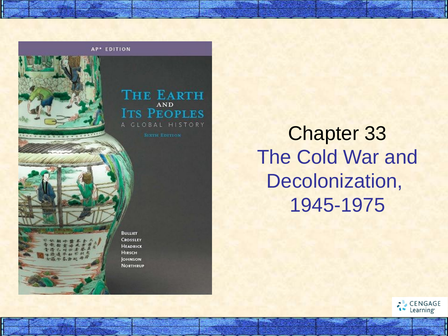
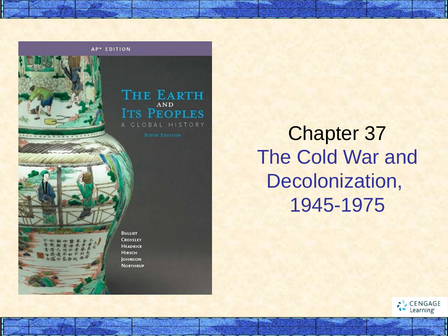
33: 33 -> 37 (376, 133)
